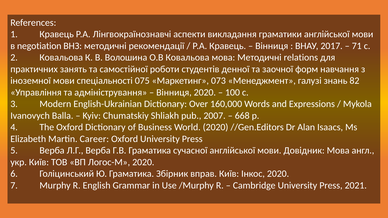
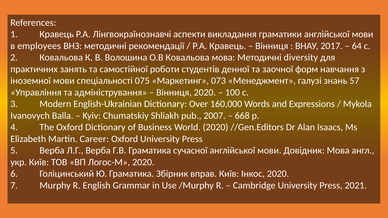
negotiation: negotiation -> employees (39, 46)
71: 71 -> 64 (357, 46)
relations: relations -> diversity (301, 58)
82: 82 -> 57 (354, 81)
